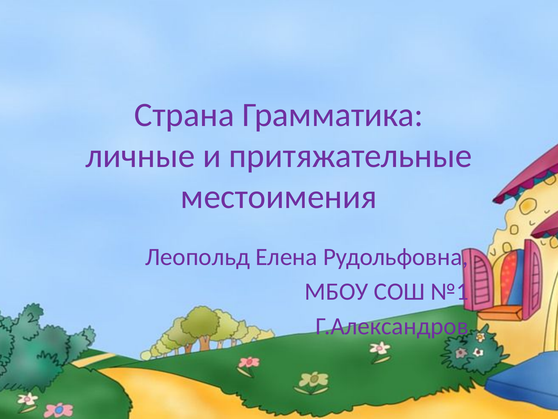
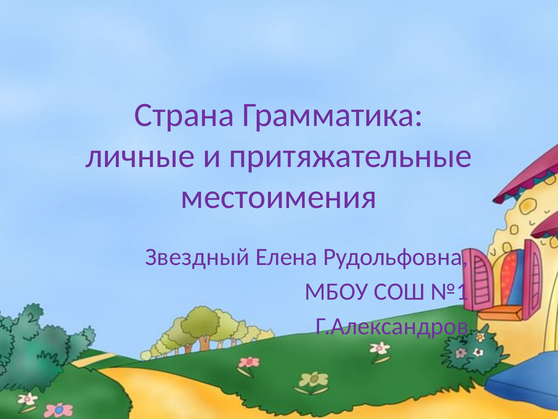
Леопольд: Леопольд -> Звездный (197, 257)
